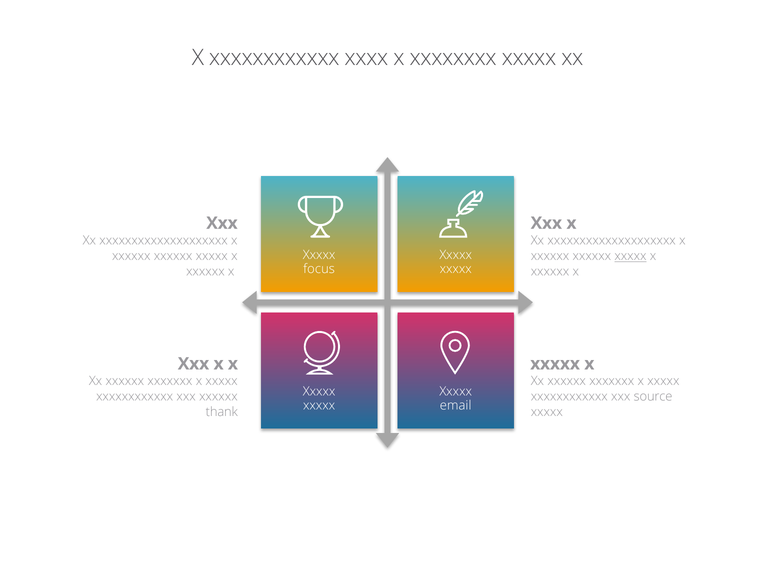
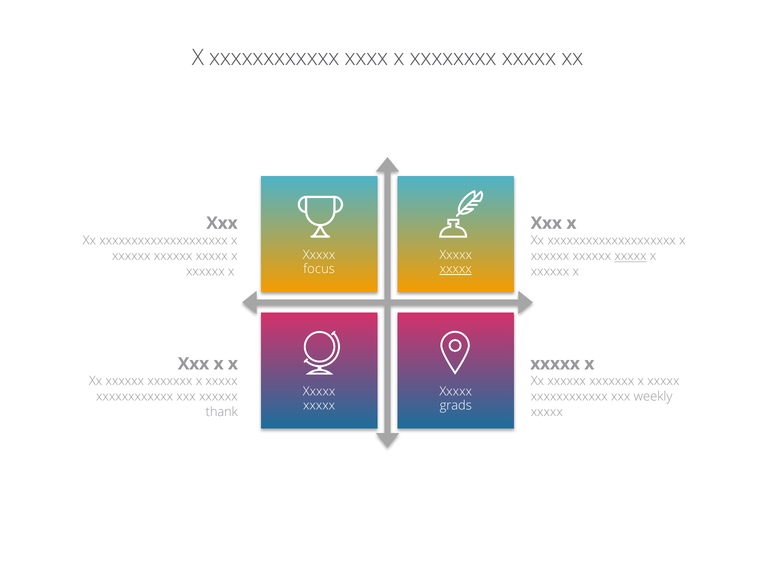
xxxxx underline: none -> present (456, 269)
source: source -> weekly (653, 397)
email: email -> grads (456, 406)
